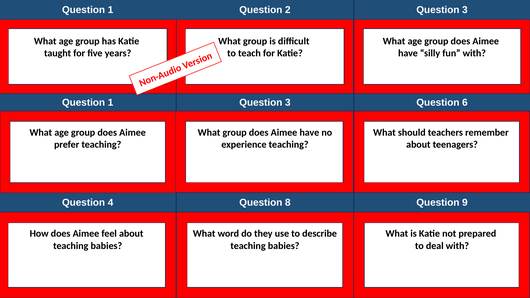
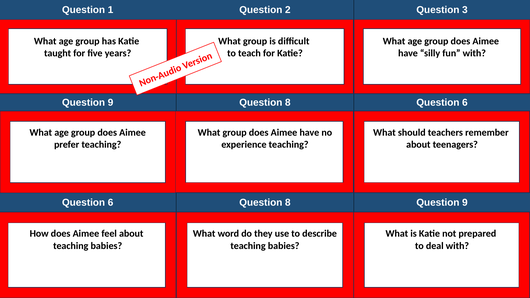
1: 1 -> 9 (111, 103)
3: 3 -> 8 (288, 103)
4: 4 -> 6 (111, 202)
